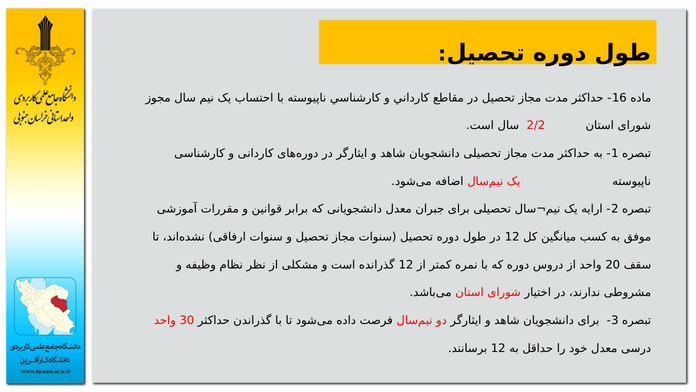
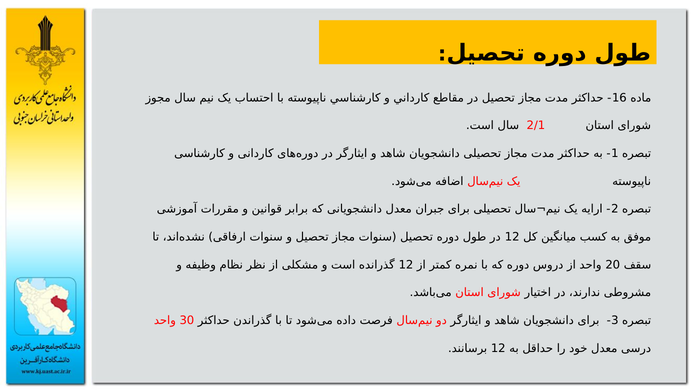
2/2: 2/2 -> 2/1 (536, 125)
